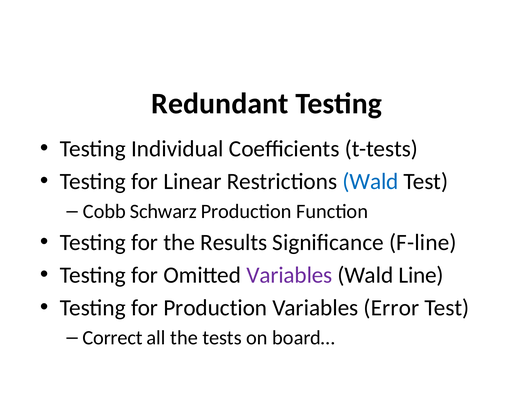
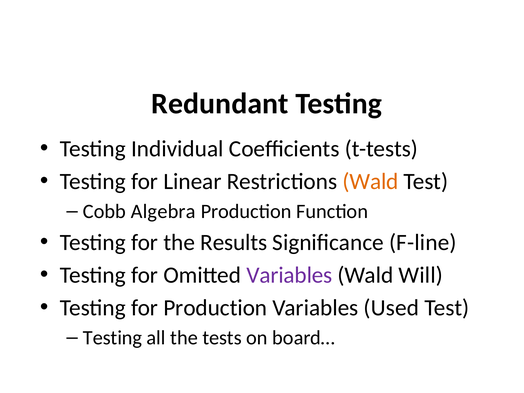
Wald colour: blue -> orange (370, 181)
Schwarz: Schwarz -> Algebra (163, 211)
Line: Line -> Will (421, 275)
Error: Error -> Used (391, 308)
Correct: Correct -> Testing (112, 338)
